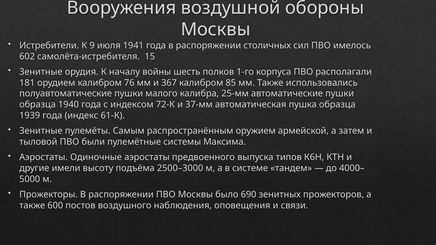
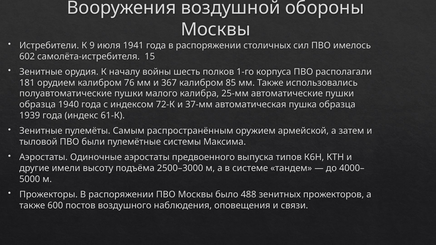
690: 690 -> 488 (249, 195)
